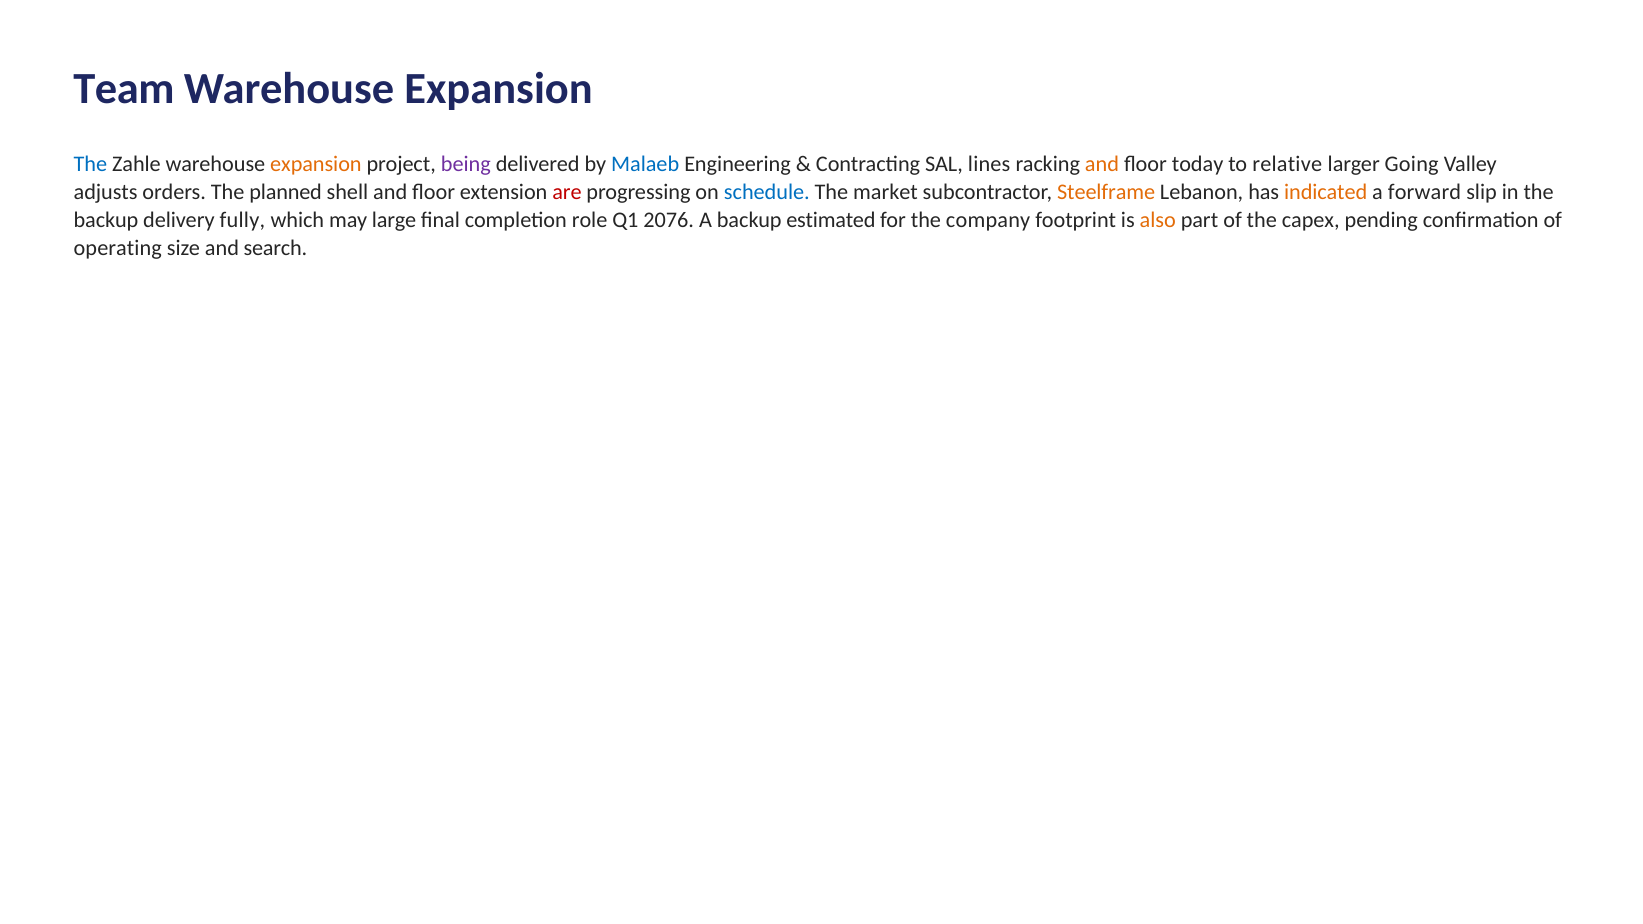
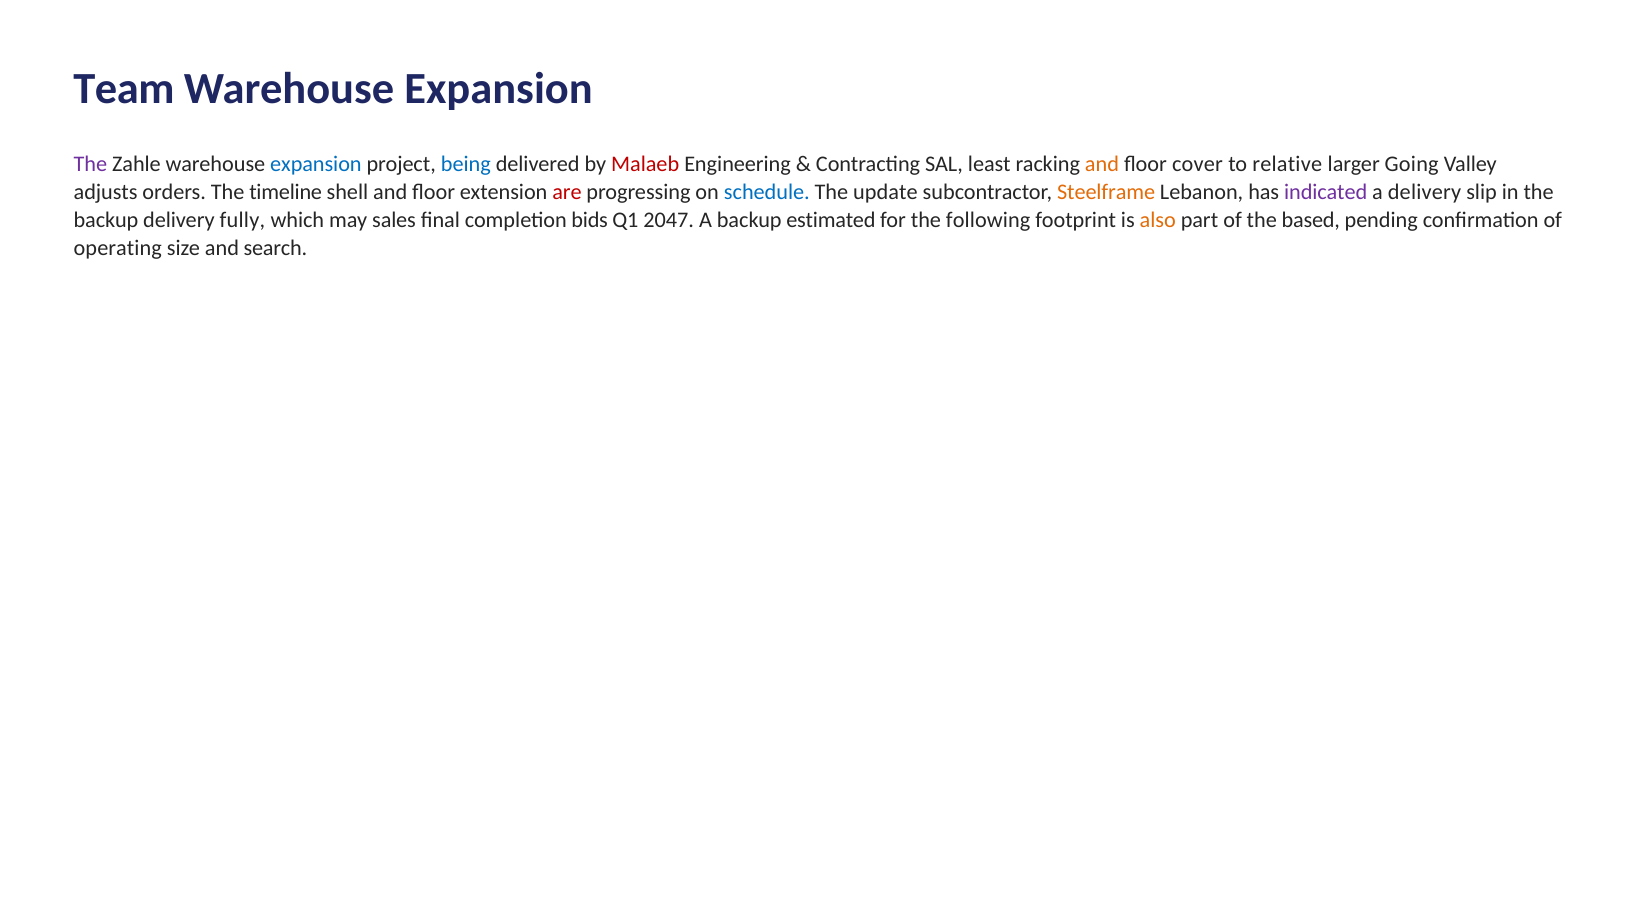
The colour: blue -> purple (90, 164)
expansion colour: orange -> blue (316, 164)
being colour: purple -> blue (466, 164)
Malaeb colour: blue -> red (645, 164)
lines: lines -> least (989, 164)
today: today -> cover (1197, 164)
planned: planned -> timeline (286, 192)
market: market -> update (885, 192)
indicated colour: orange -> purple (1326, 192)
a forward: forward -> delivery (1424, 192)
large: large -> sales (394, 220)
role: role -> bids (590, 220)
2076: 2076 -> 2047 (669, 220)
company: company -> following (988, 220)
capex: capex -> based (1311, 220)
